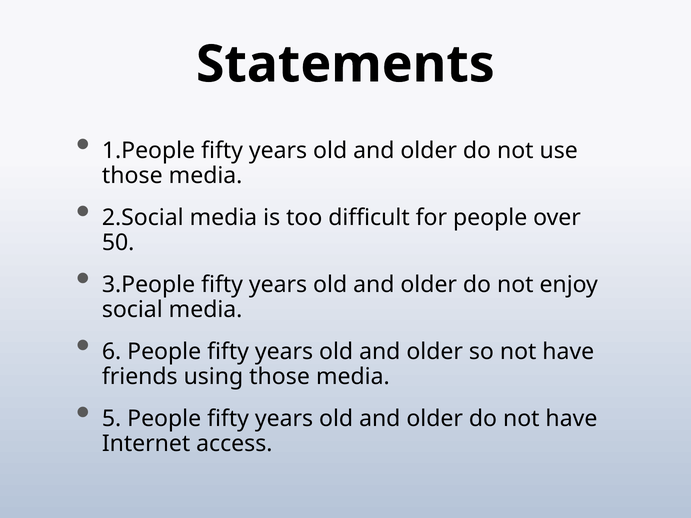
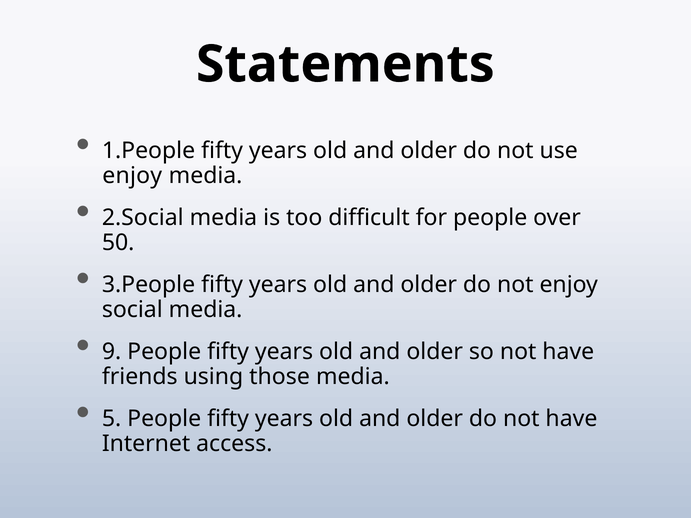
those: those -> enjoy (132, 176)
6: 6 -> 9 (112, 352)
